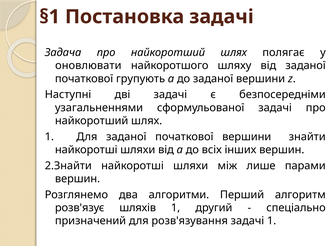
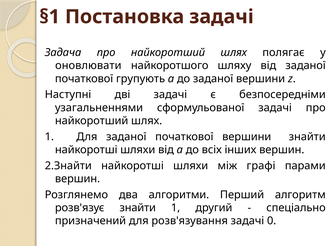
лише: лише -> графі (261, 166)
розв'язує шляхів: шляхів -> знайти (138, 208)
задачі 1: 1 -> 0 (272, 222)
